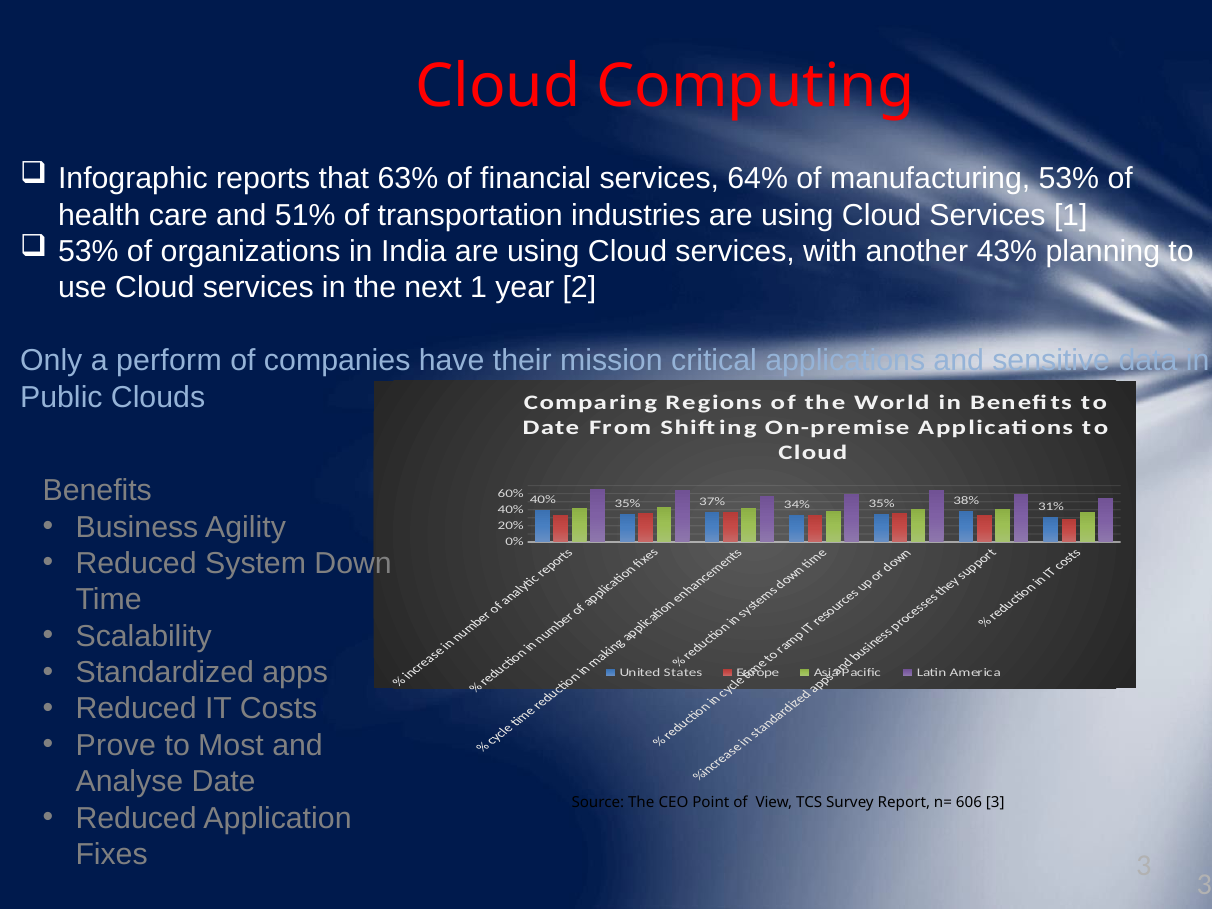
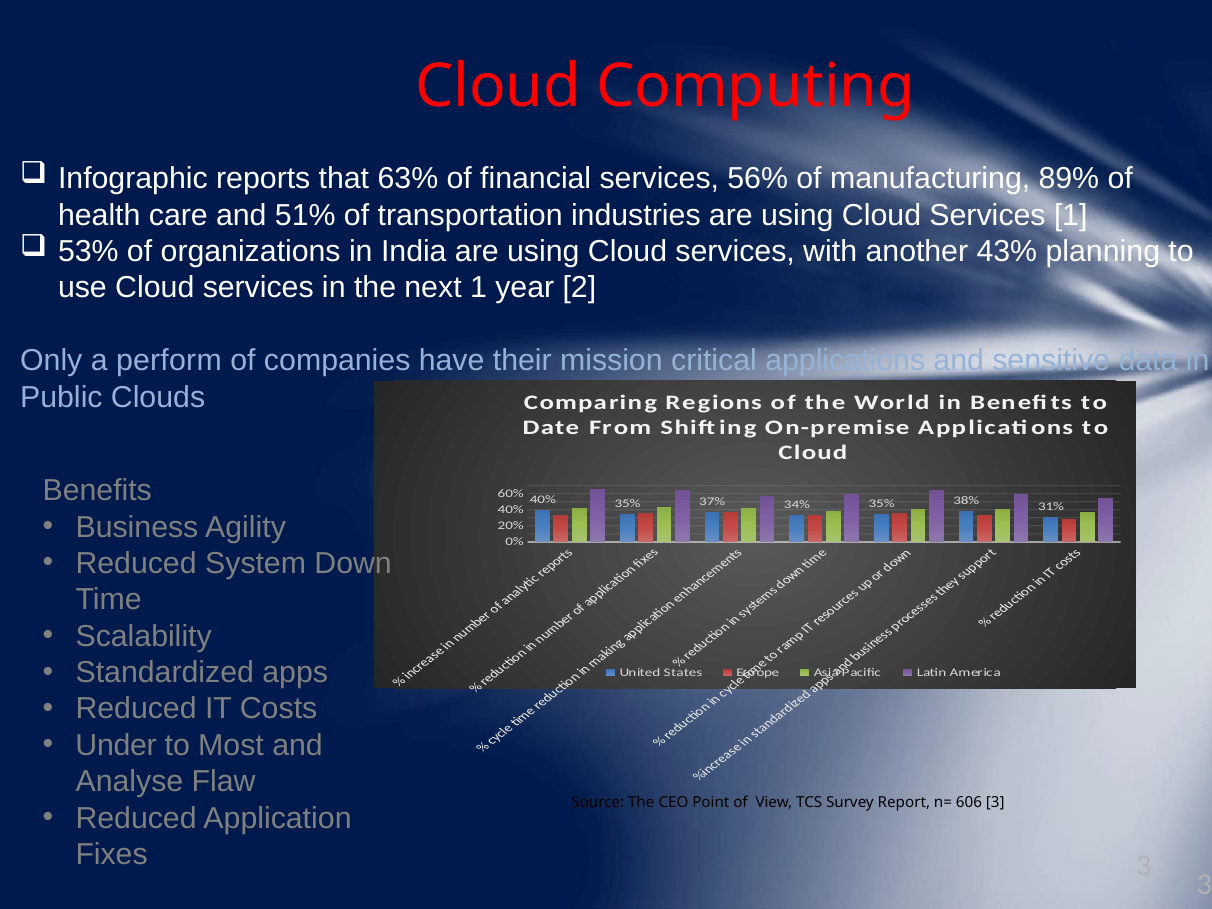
64%: 64% -> 56% (758, 179)
manufacturing 53%: 53% -> 89% (1069, 179)
Prove: Prove -> Under (116, 745)
Analyse Date: Date -> Flaw (224, 782)
